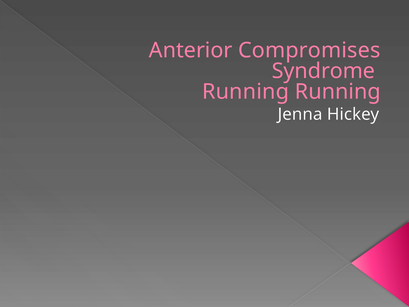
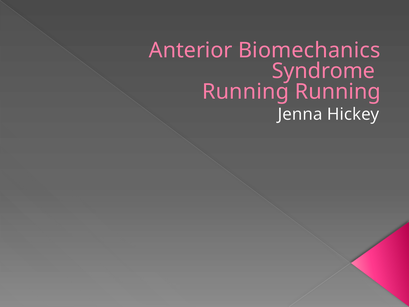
Compromises: Compromises -> Biomechanics (309, 50)
